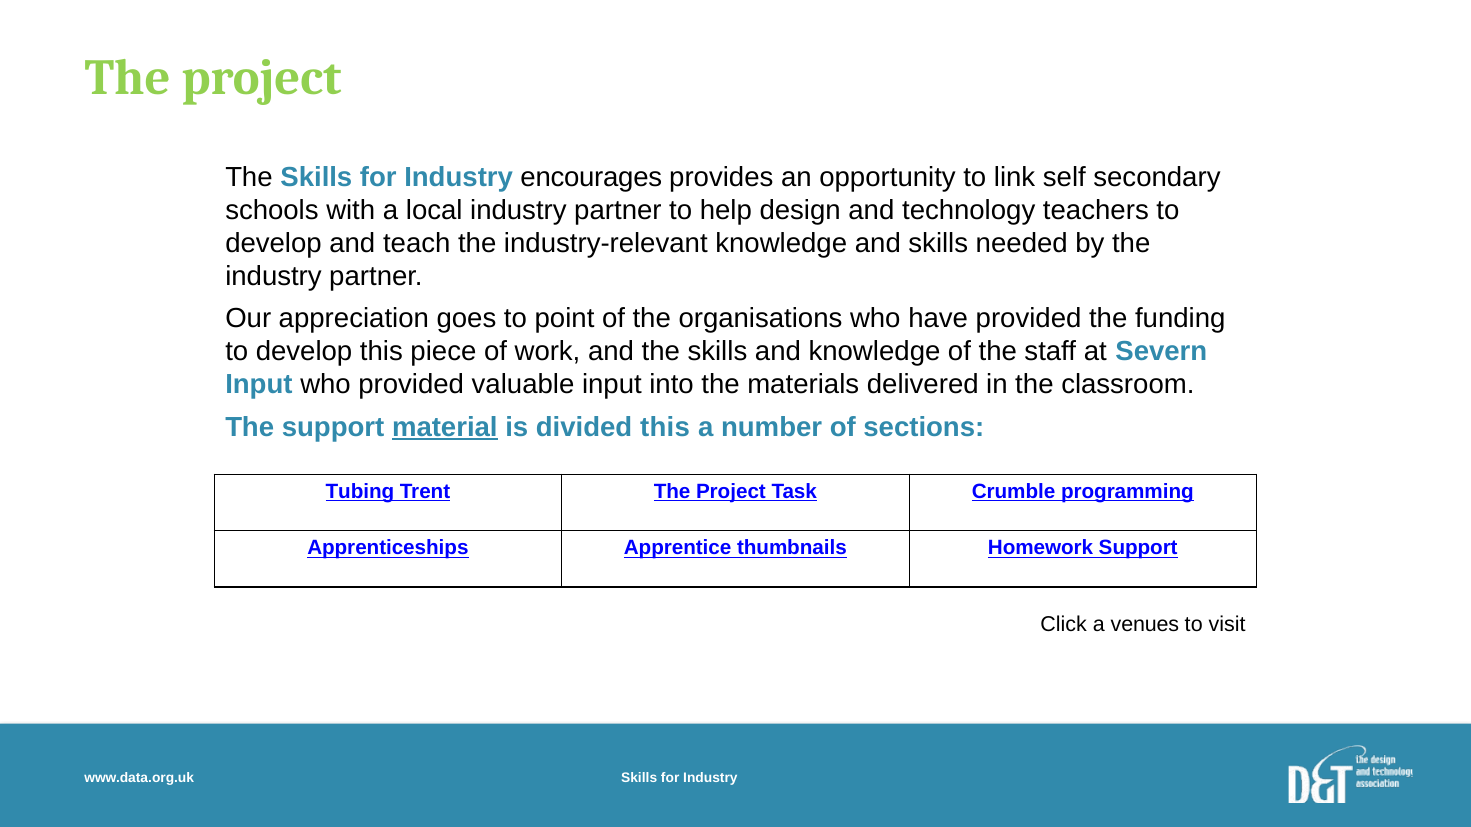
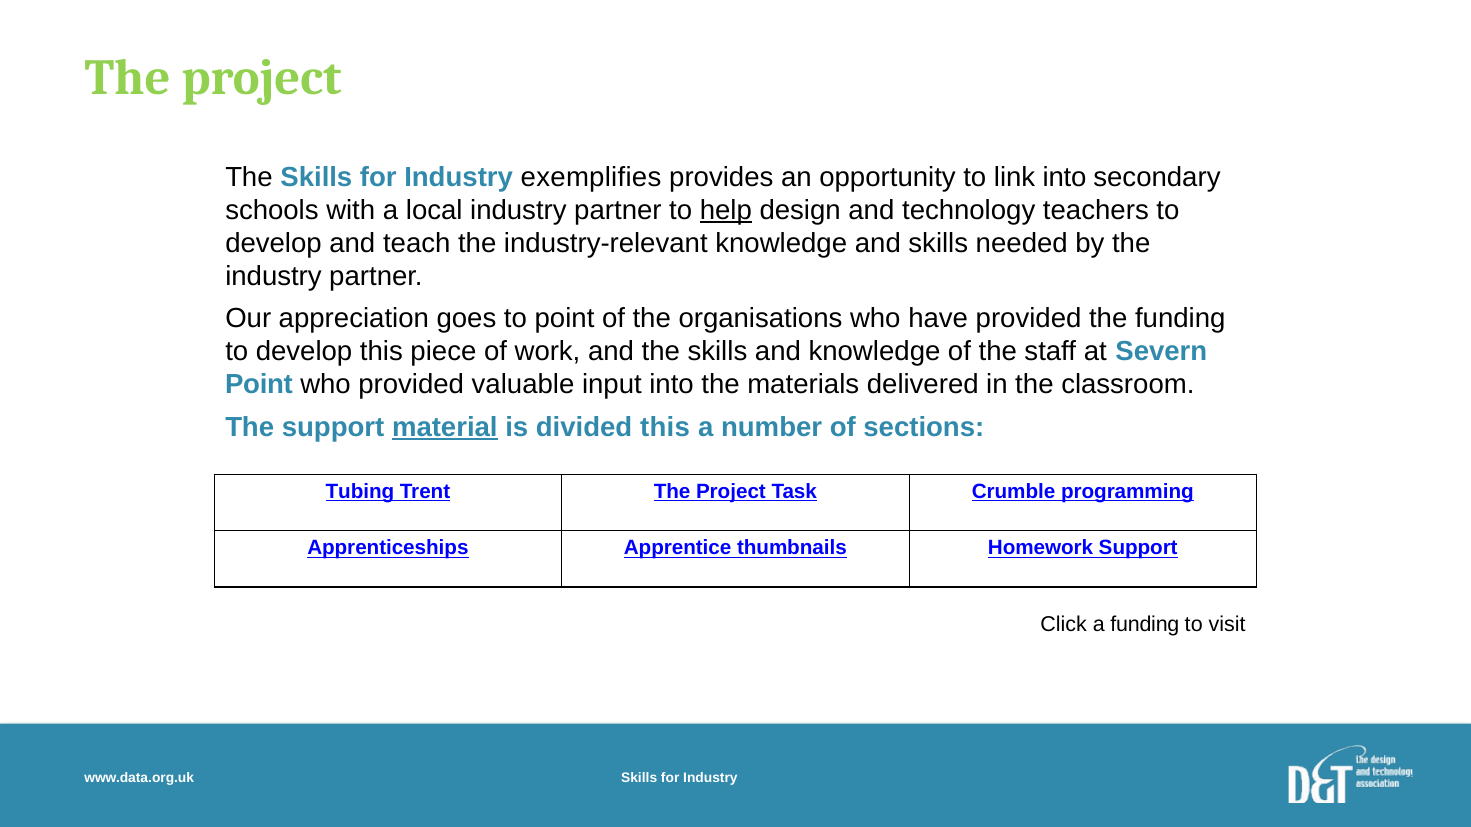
encourages: encourages -> exemplifies (591, 177)
link self: self -> into (1065, 177)
help underline: none -> present (726, 210)
Input: Input -> Point (259, 385)
a venues: venues -> funding (1145, 625)
